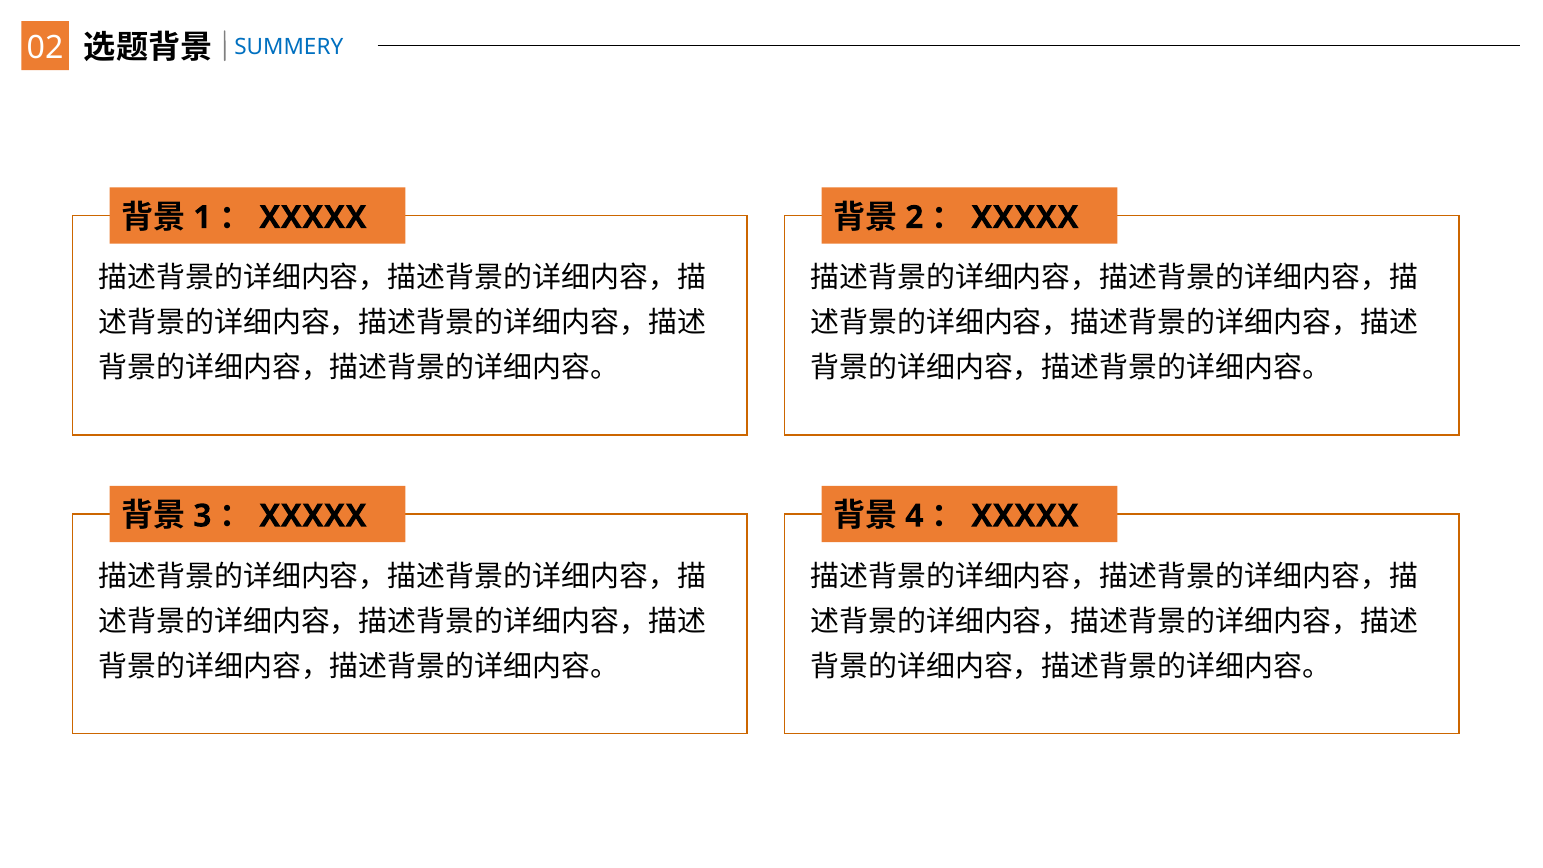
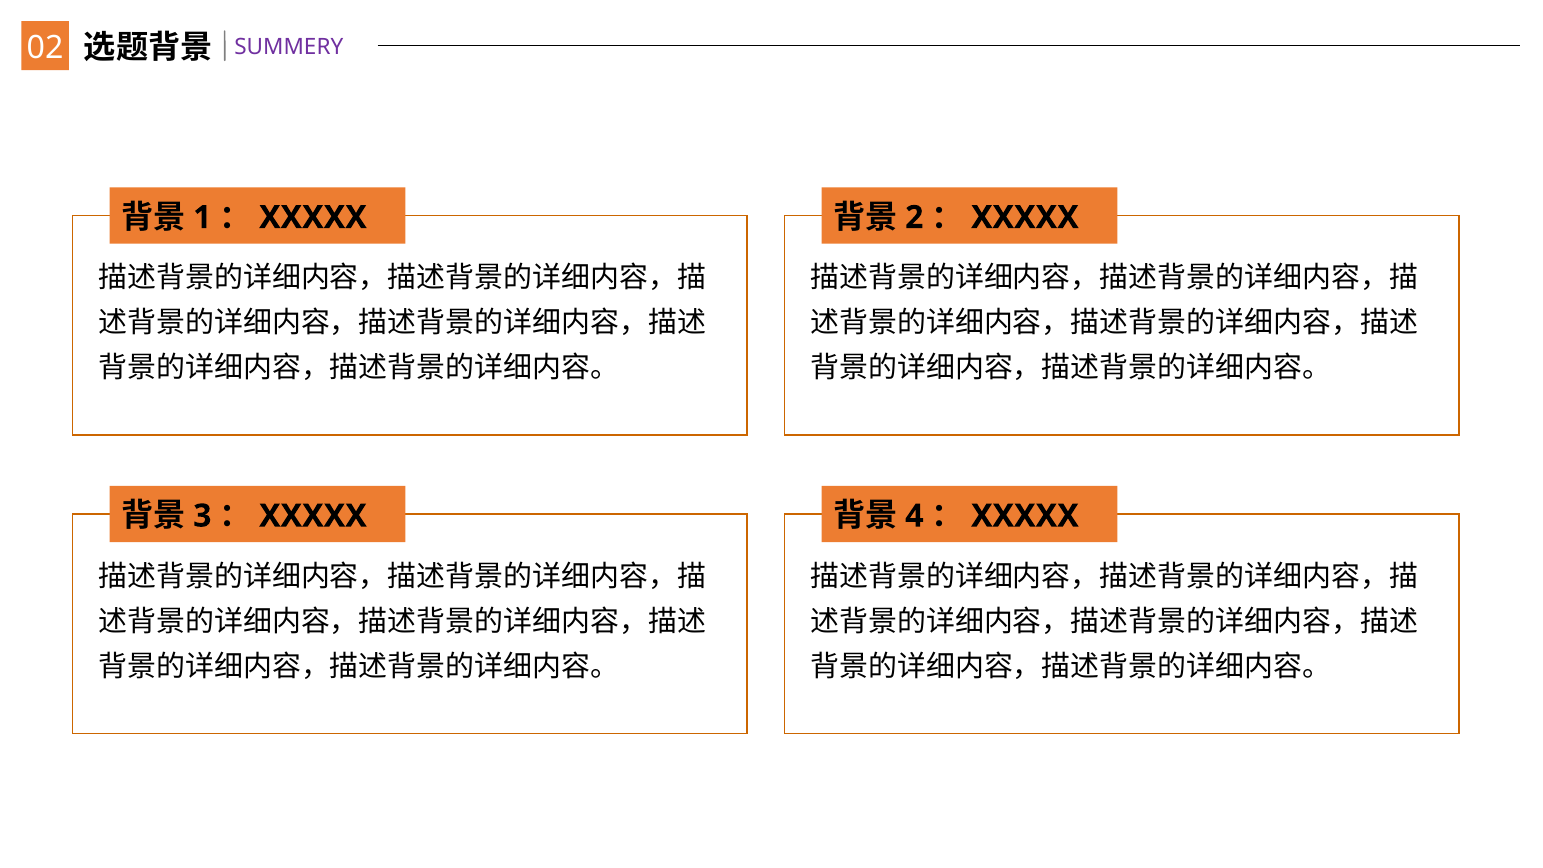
SUMMERY colour: blue -> purple (289, 47)
